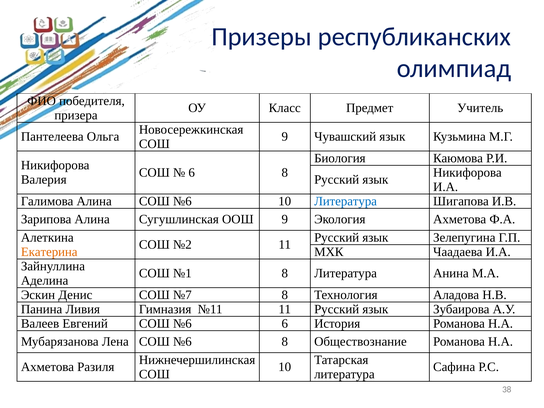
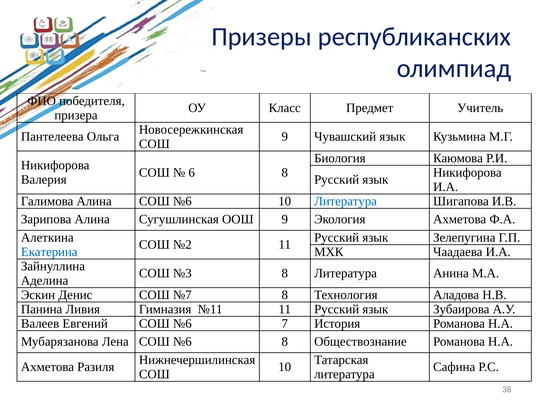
Екатерина colour: orange -> blue (49, 252)
№1: №1 -> №3 (182, 273)
№6 6: 6 -> 7 (285, 324)
